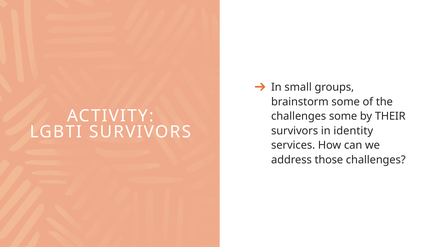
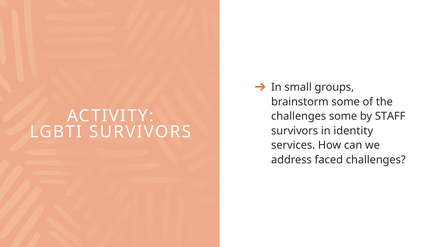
THEIR: THEIR -> STAFF (390, 116)
those: those -> faced (329, 160)
